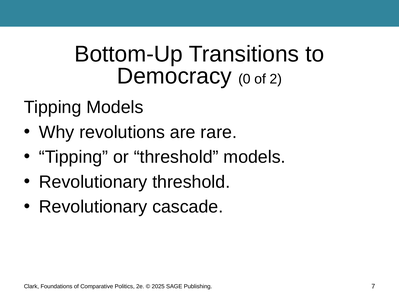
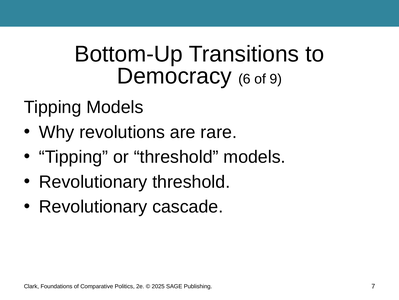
0: 0 -> 6 (244, 79)
2: 2 -> 9 (276, 79)
